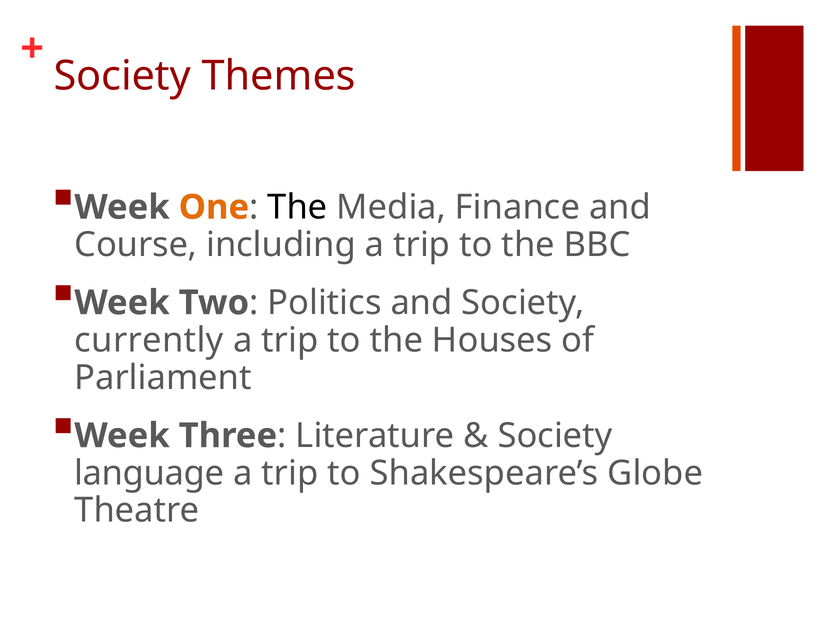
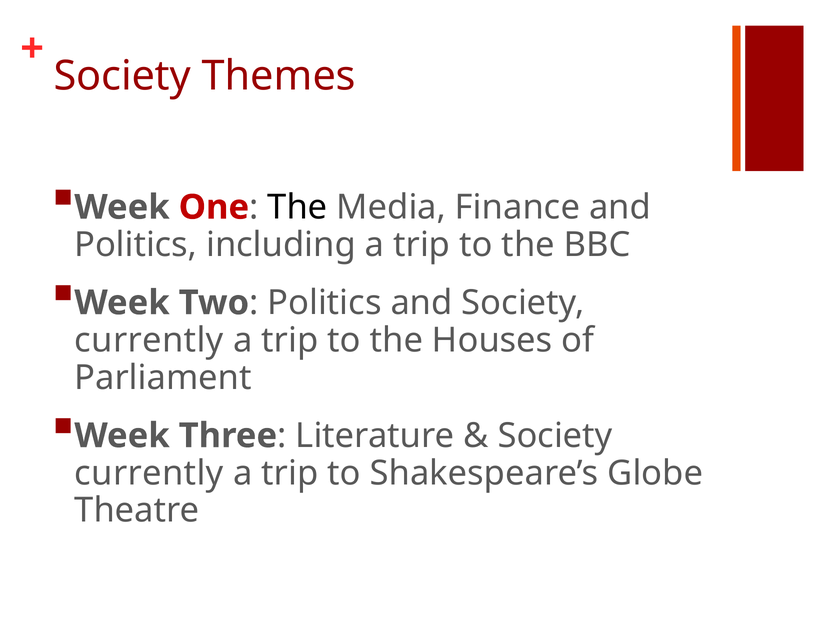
One colour: orange -> red (214, 207)
Course: Course -> Politics (136, 244)
language: language -> currently (149, 473)
